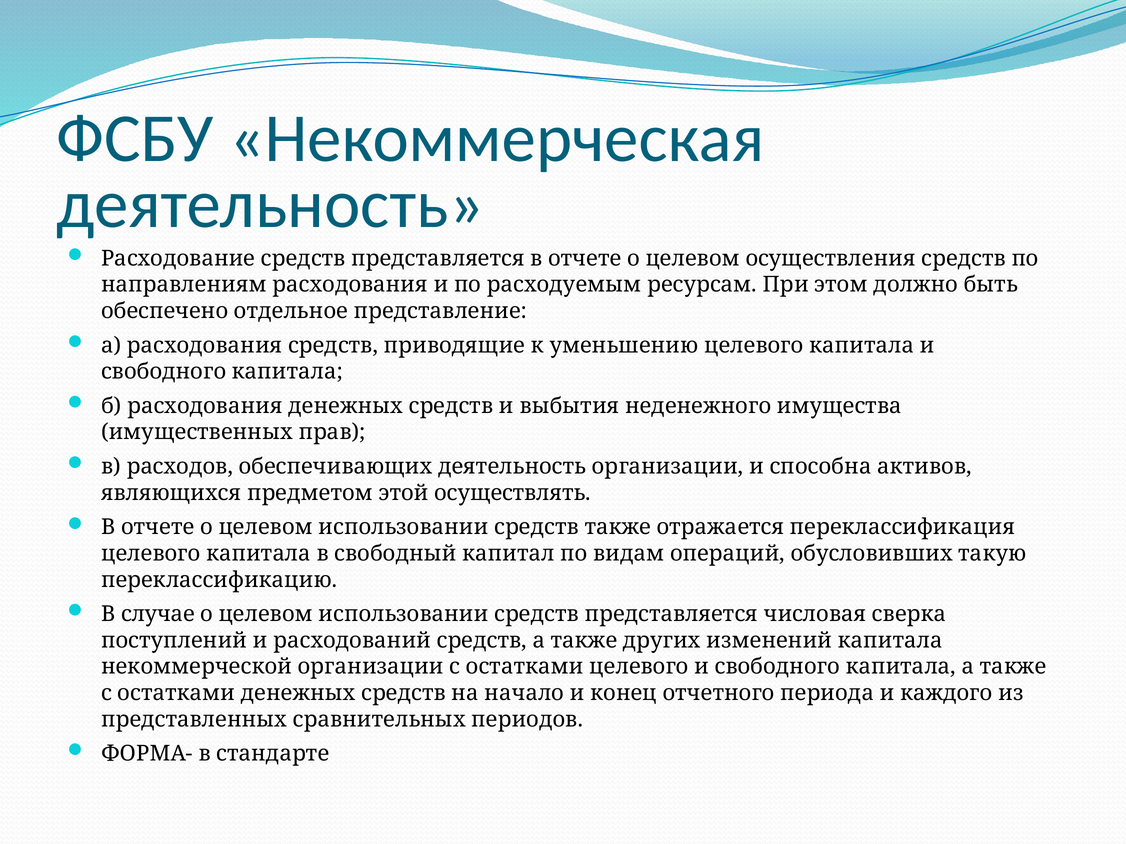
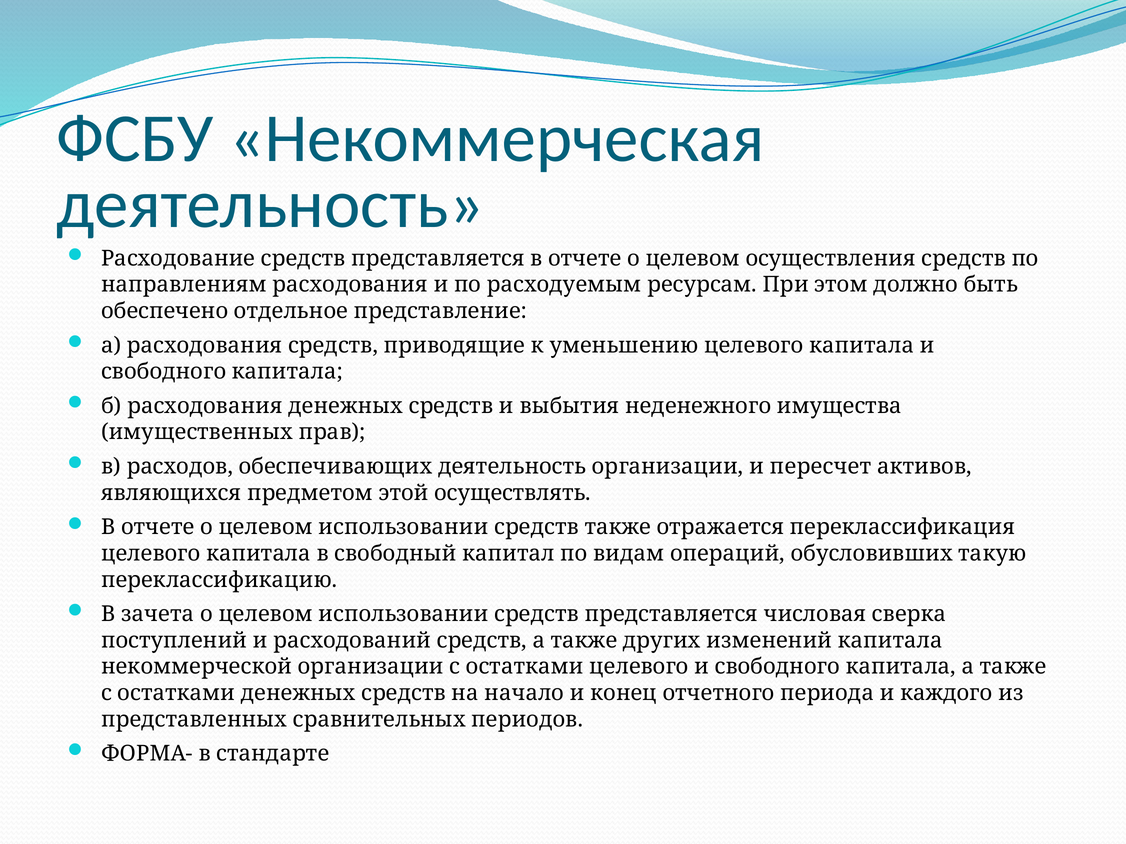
способна: способна -> пересчет (821, 467)
случае: случае -> зачета (158, 615)
